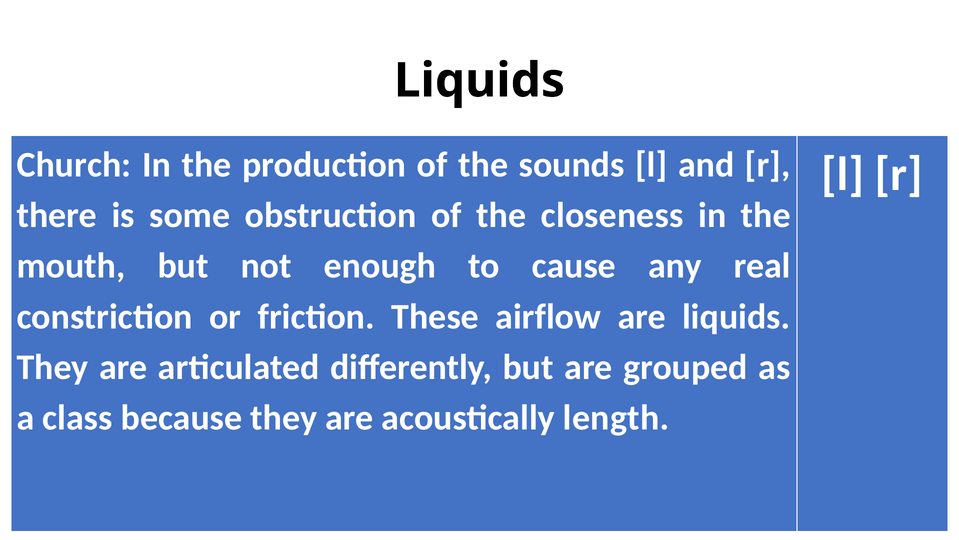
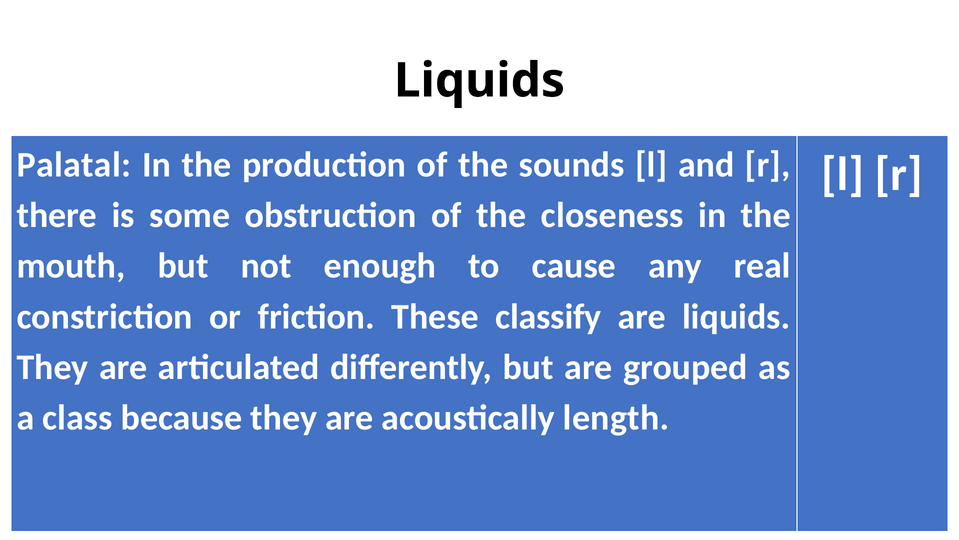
Church: Church -> Palatal (74, 165)
airflow: airflow -> classify (548, 316)
